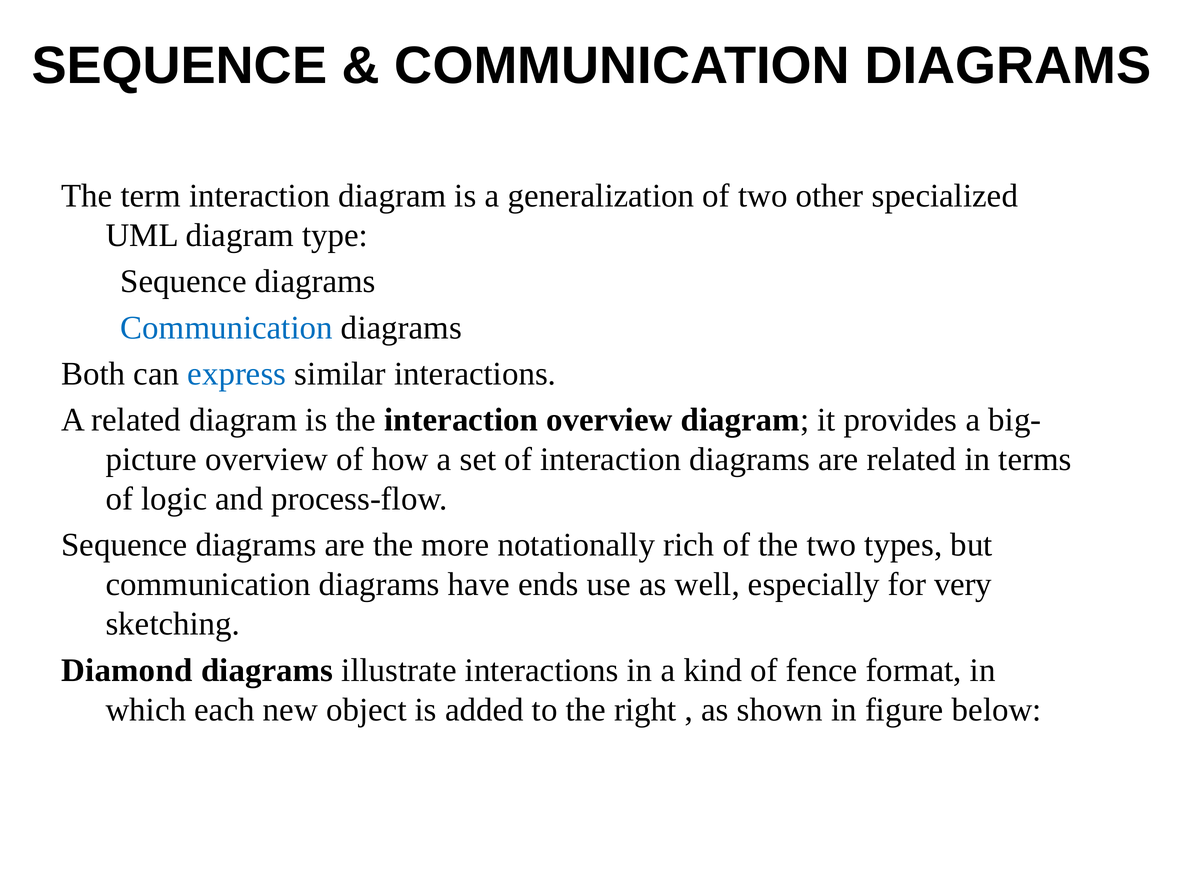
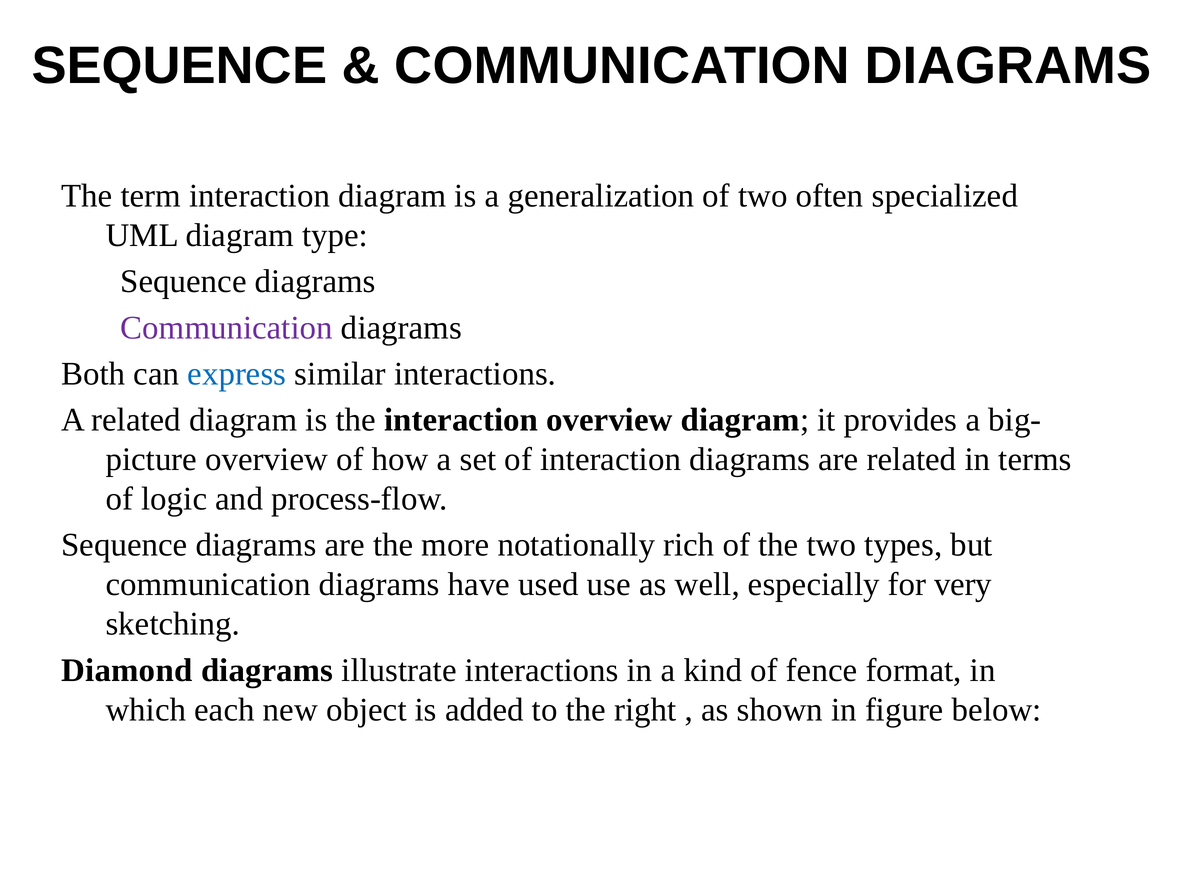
other: other -> often (830, 196)
Communication colour: blue -> purple (227, 328)
ends: ends -> used (548, 584)
